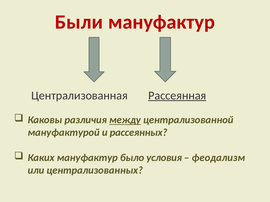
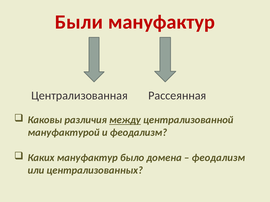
Рассеянная underline: present -> none (177, 96)
и рассеянных: рассеянных -> феодализм (138, 133)
условия: условия -> домена (164, 158)
